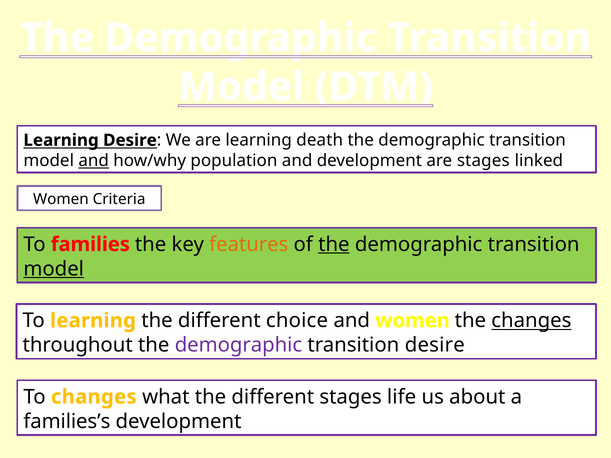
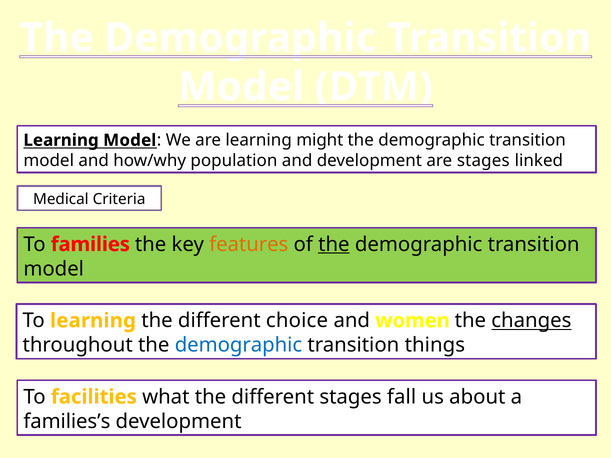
Learning Desire: Desire -> Model (130, 140)
death: death -> might (320, 140)
and underline: present -> none (94, 161)
Women: Women -> Medical (61, 199)
model underline: present -> none (54, 269)
demographic colour: purple -> blue (238, 345)
transition desire: desire -> things (435, 345)
To changes: changes -> facilities (94, 397)
life: life -> fall (402, 397)
